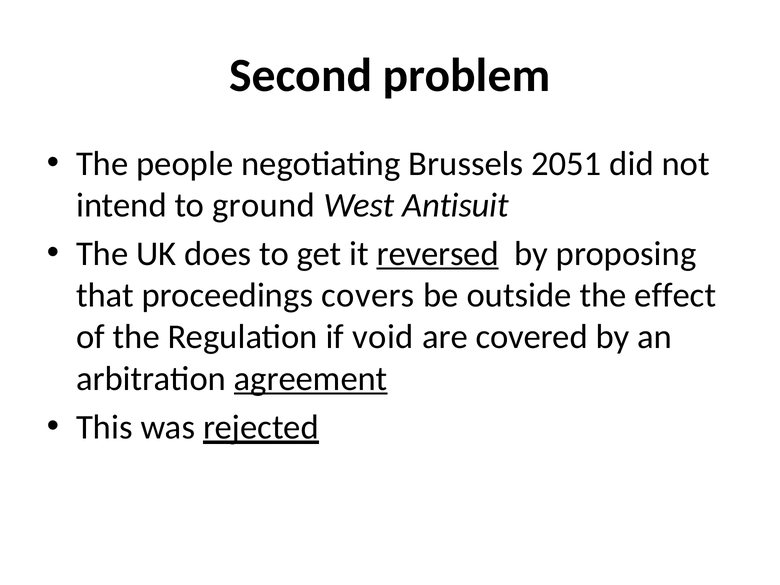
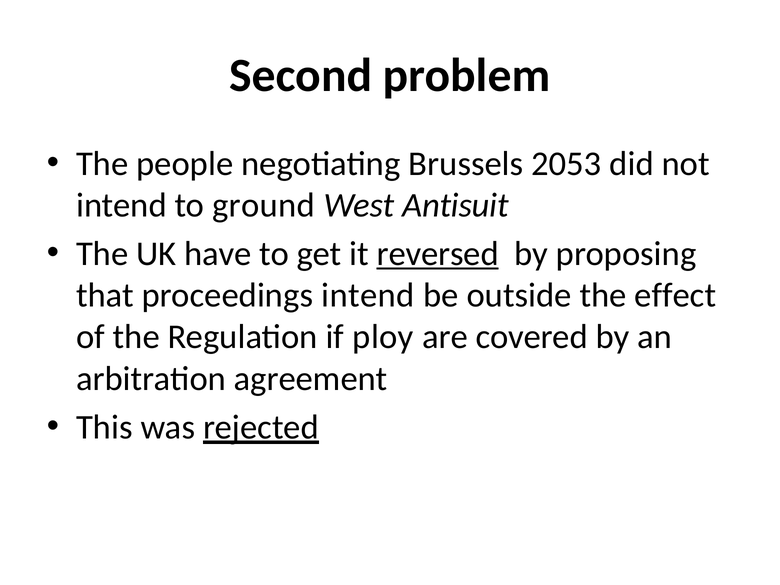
2051: 2051 -> 2053 (566, 164)
does: does -> have (218, 254)
proceedings covers: covers -> intend (368, 295)
void: void -> ploy (383, 337)
agreement underline: present -> none (311, 379)
